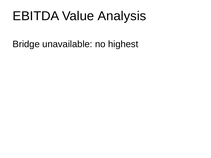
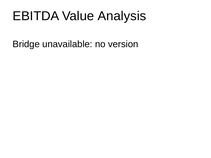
highest: highest -> version (123, 44)
